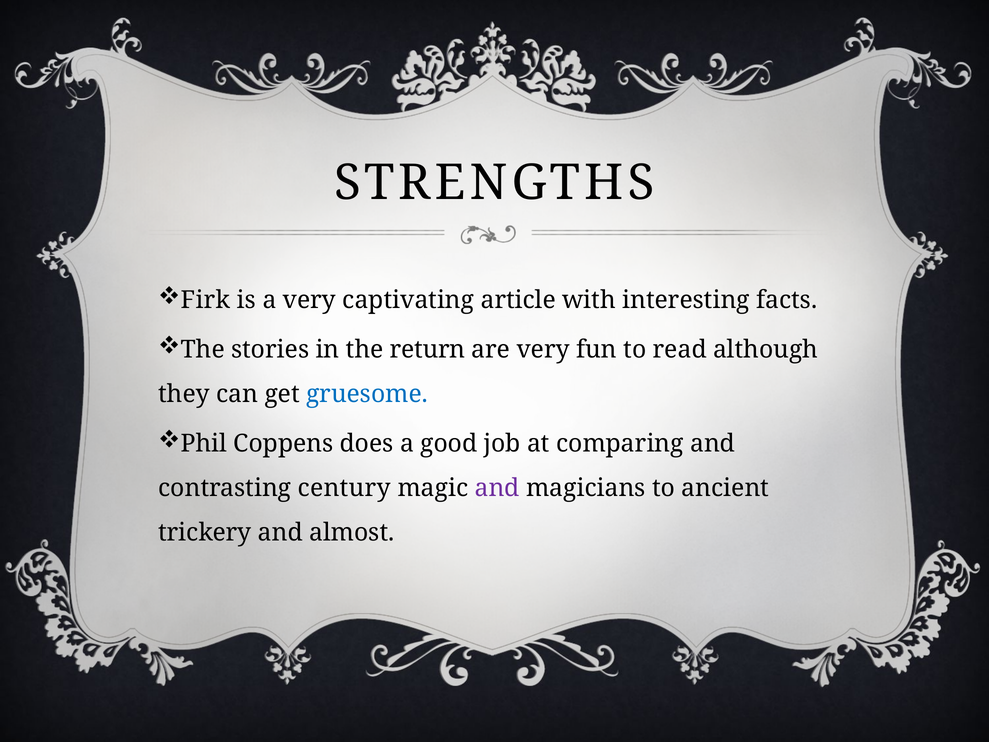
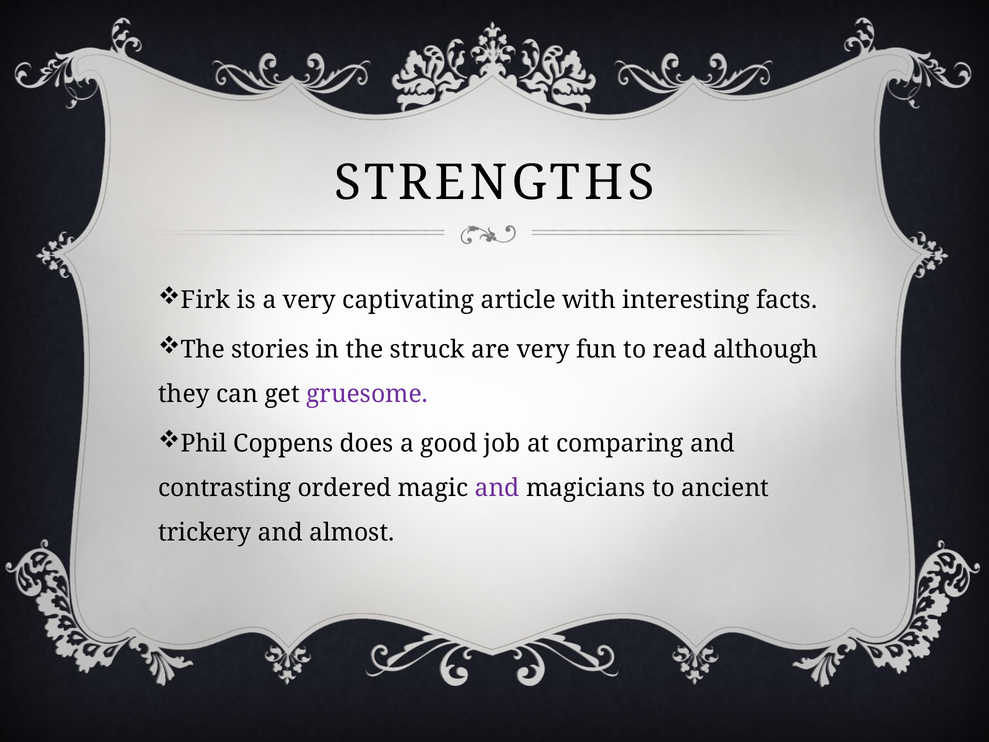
return: return -> struck (427, 350)
gruesome colour: blue -> purple (367, 394)
century: century -> ordered (344, 488)
